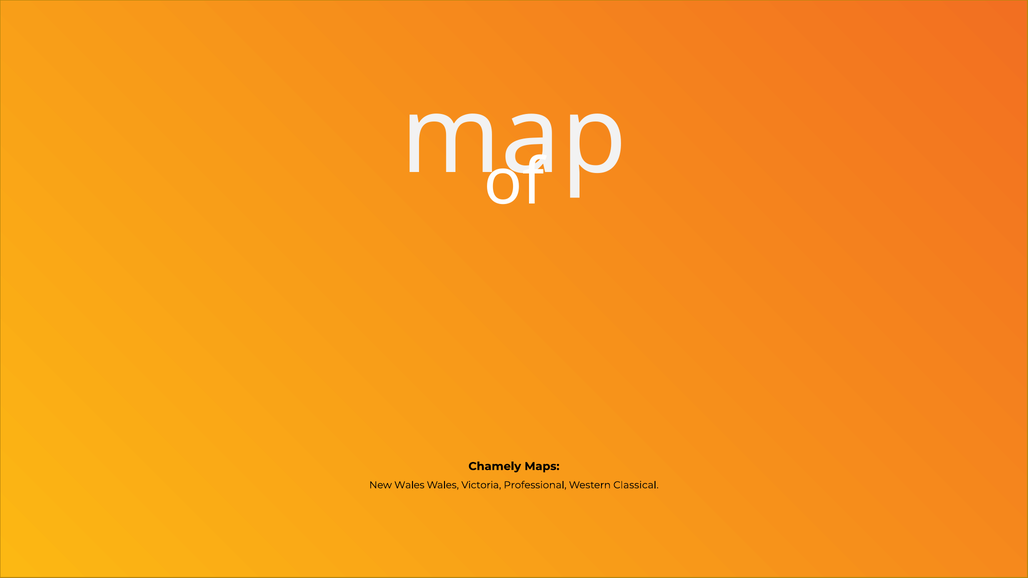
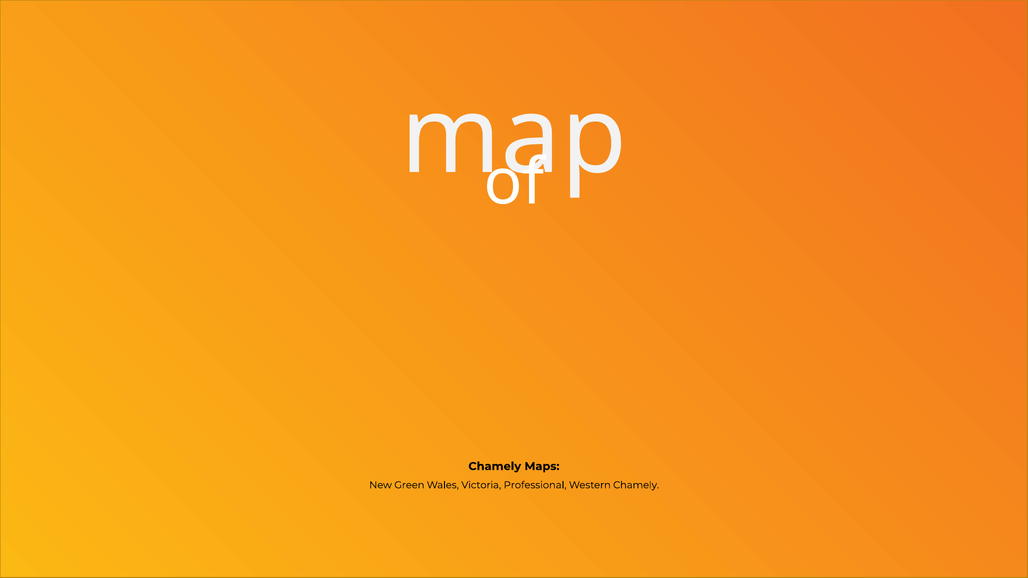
New Wales: Wales -> Green (409, 485)
Western Classical: Classical -> Chamely (636, 485)
